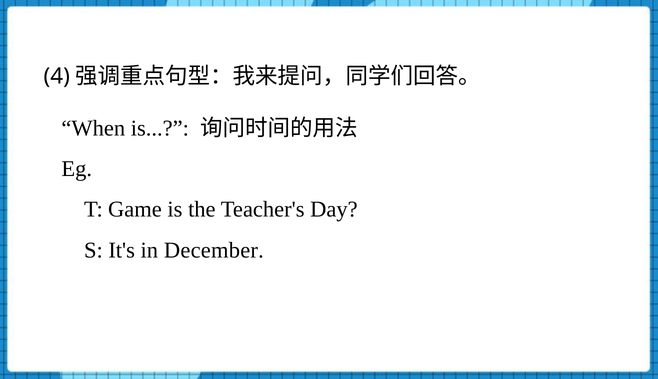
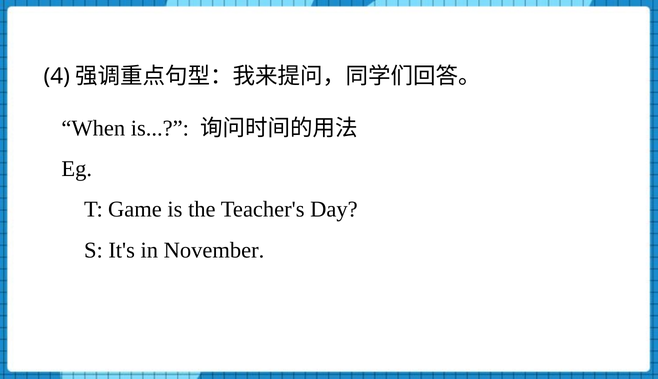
December: December -> November (214, 250)
